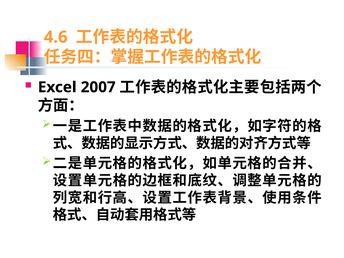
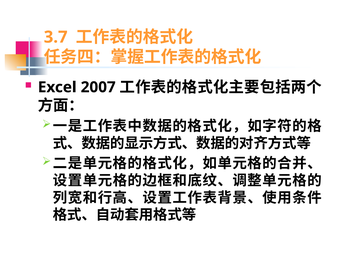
4.6: 4.6 -> 3.7 (56, 37)
